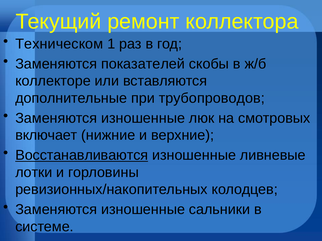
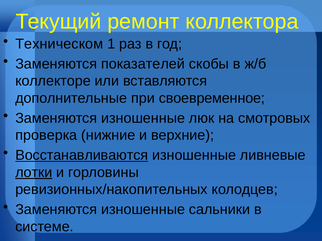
трубопроводов: трубопроводов -> своевременное (212, 98)
включает: включает -> проверка (46, 136)
лотки underline: none -> present (34, 173)
